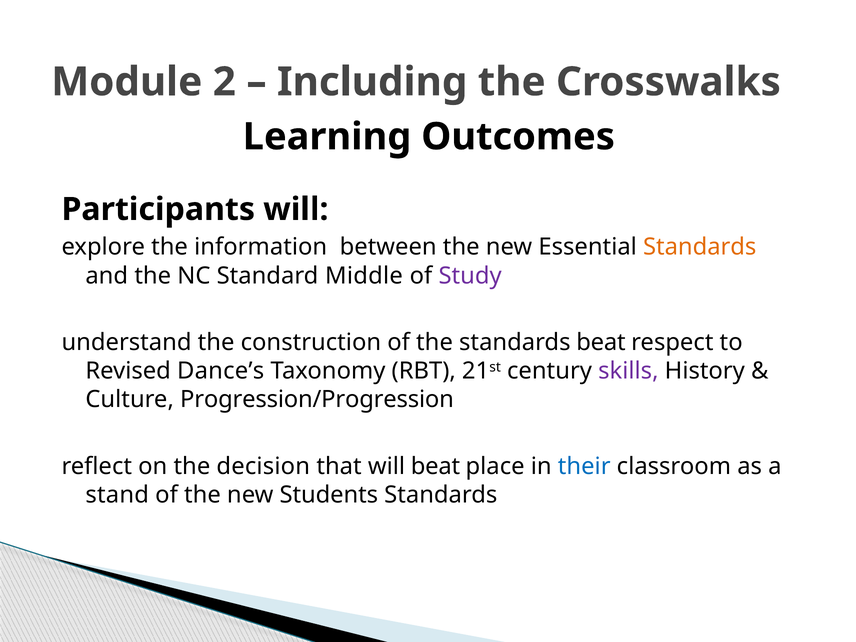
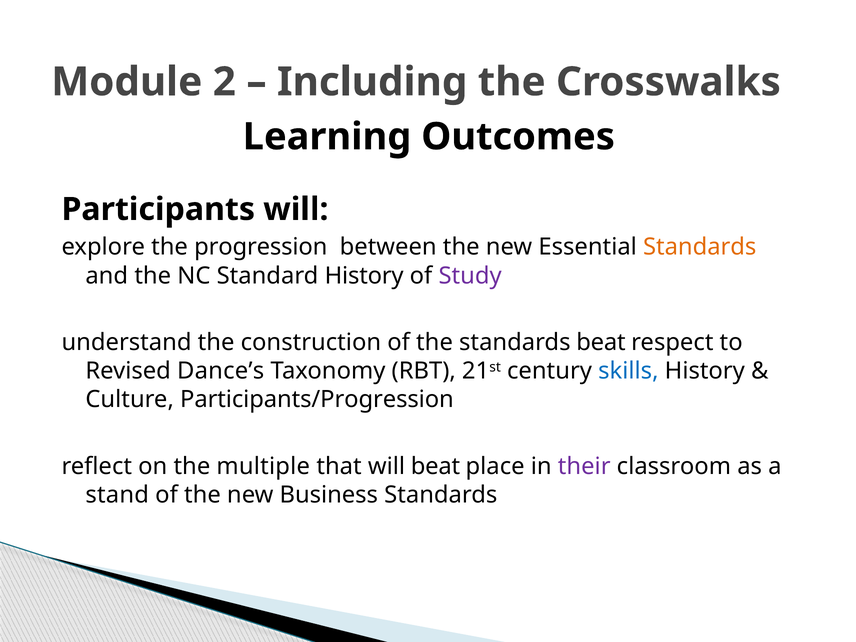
information: information -> progression (261, 247)
Standard Middle: Middle -> History (364, 276)
skills colour: purple -> blue (628, 371)
Progression/Progression: Progression/Progression -> Participants/Progression (317, 399)
decision: decision -> multiple (263, 466)
their colour: blue -> purple (584, 466)
Students: Students -> Business (329, 495)
